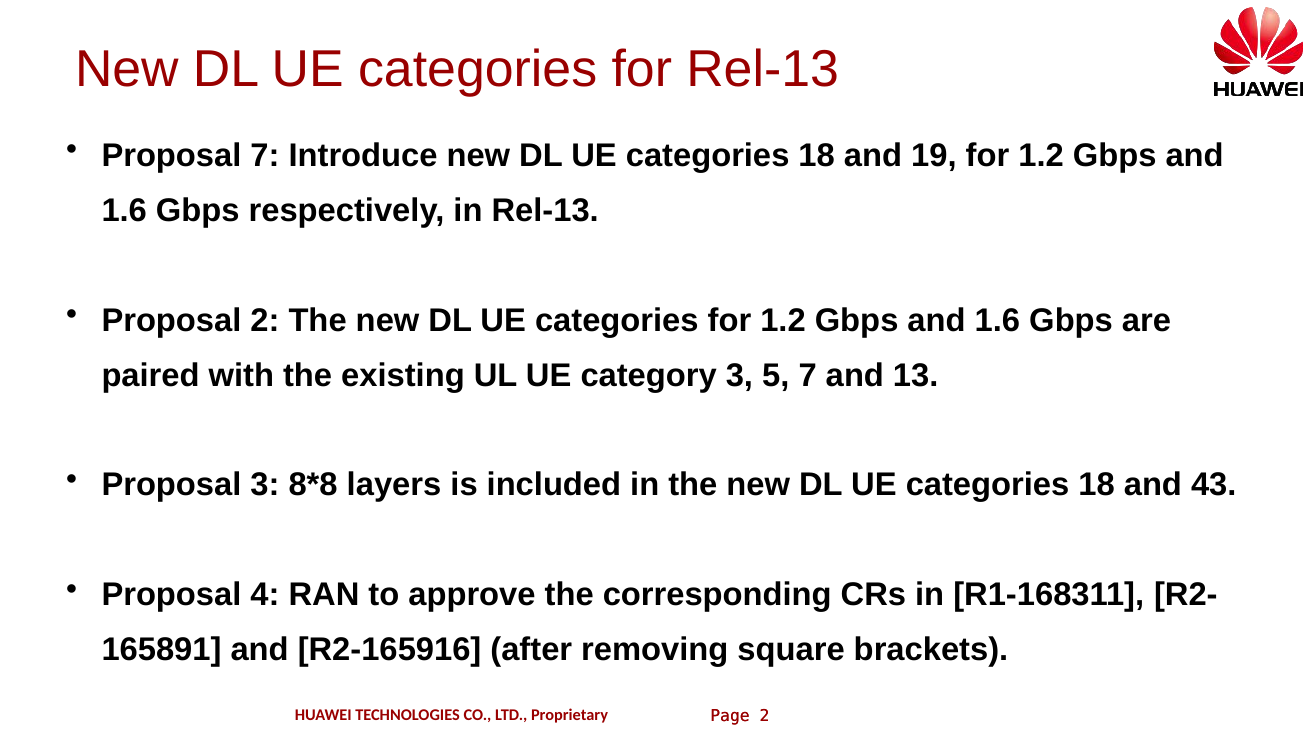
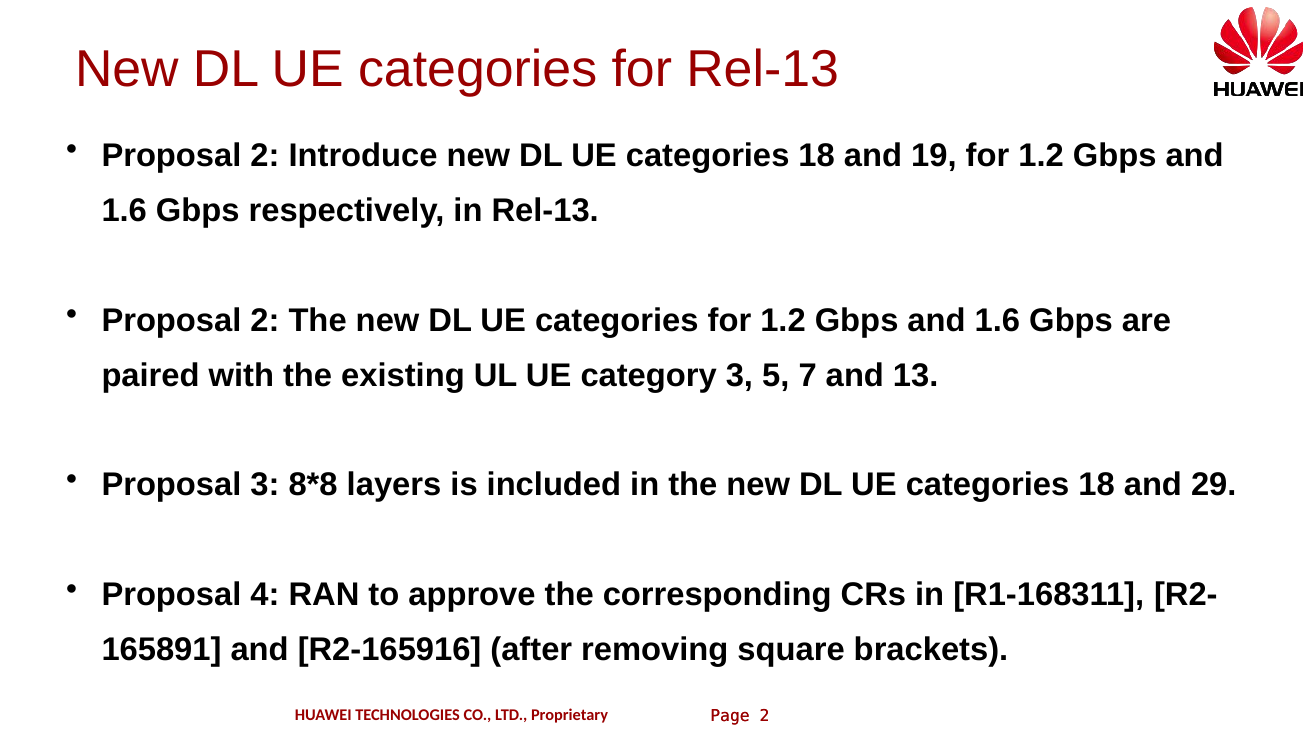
7: 7 -> 2 (265, 156)
43: 43 -> 29 (1214, 485)
